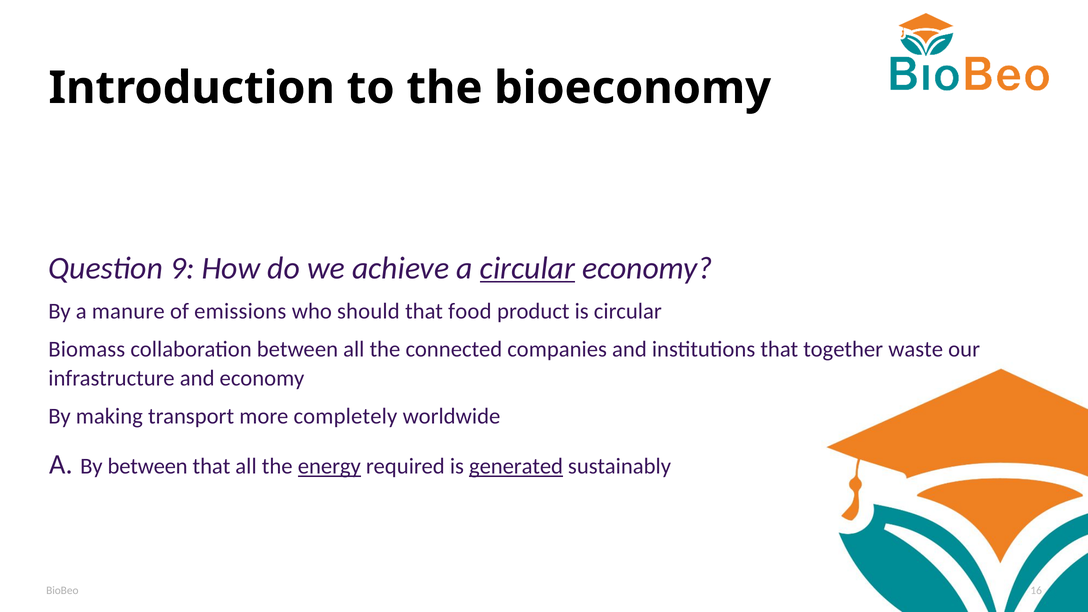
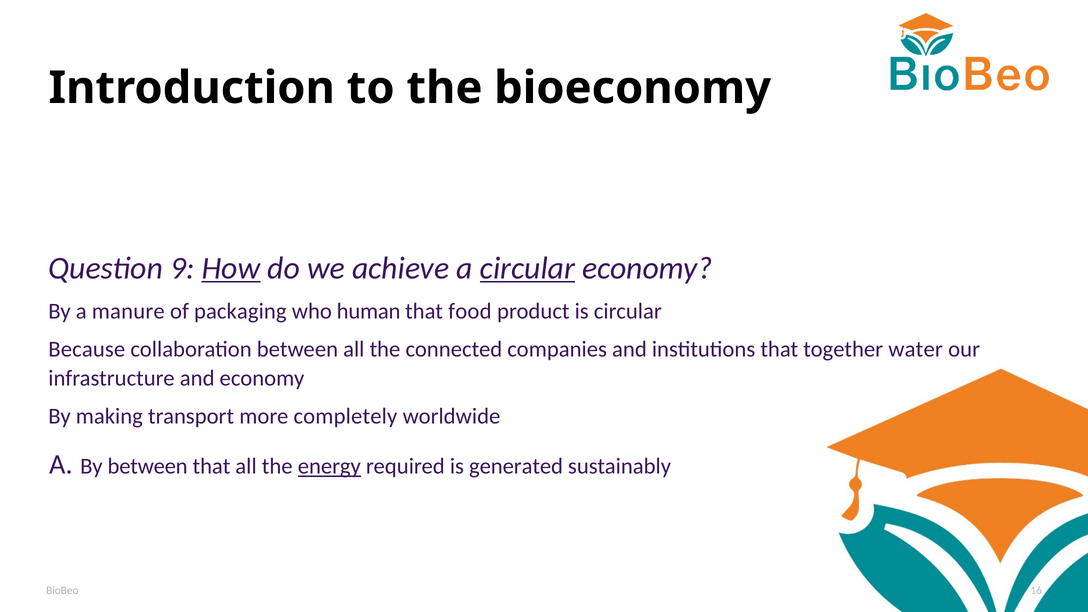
How underline: none -> present (231, 268)
emissions: emissions -> packaging (240, 311)
should: should -> human (369, 311)
Biomass: Biomass -> Because (87, 349)
waste: waste -> water (916, 349)
generated underline: present -> none (516, 466)
